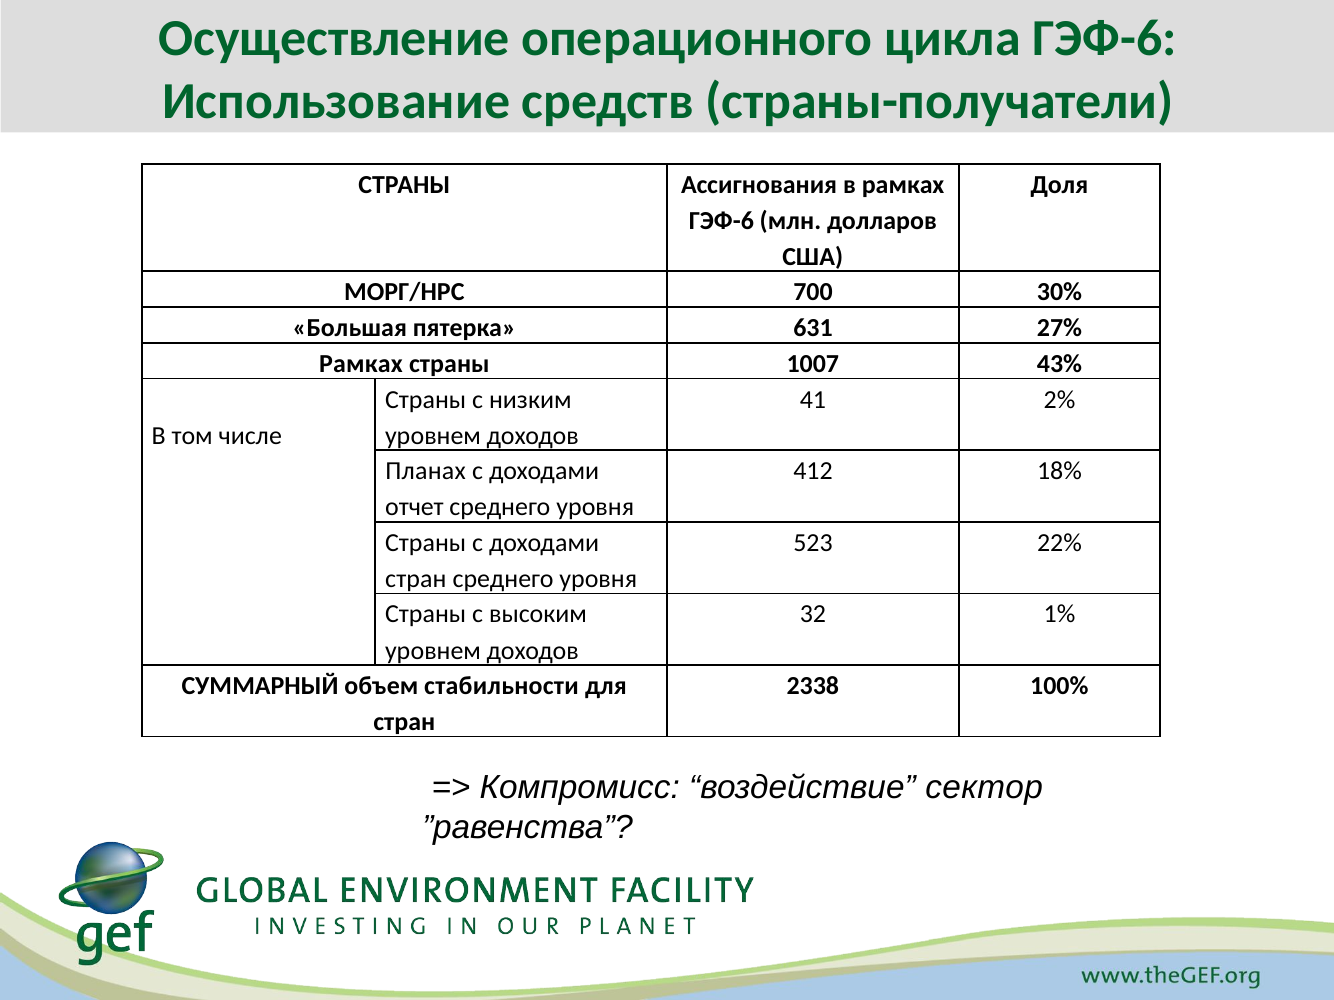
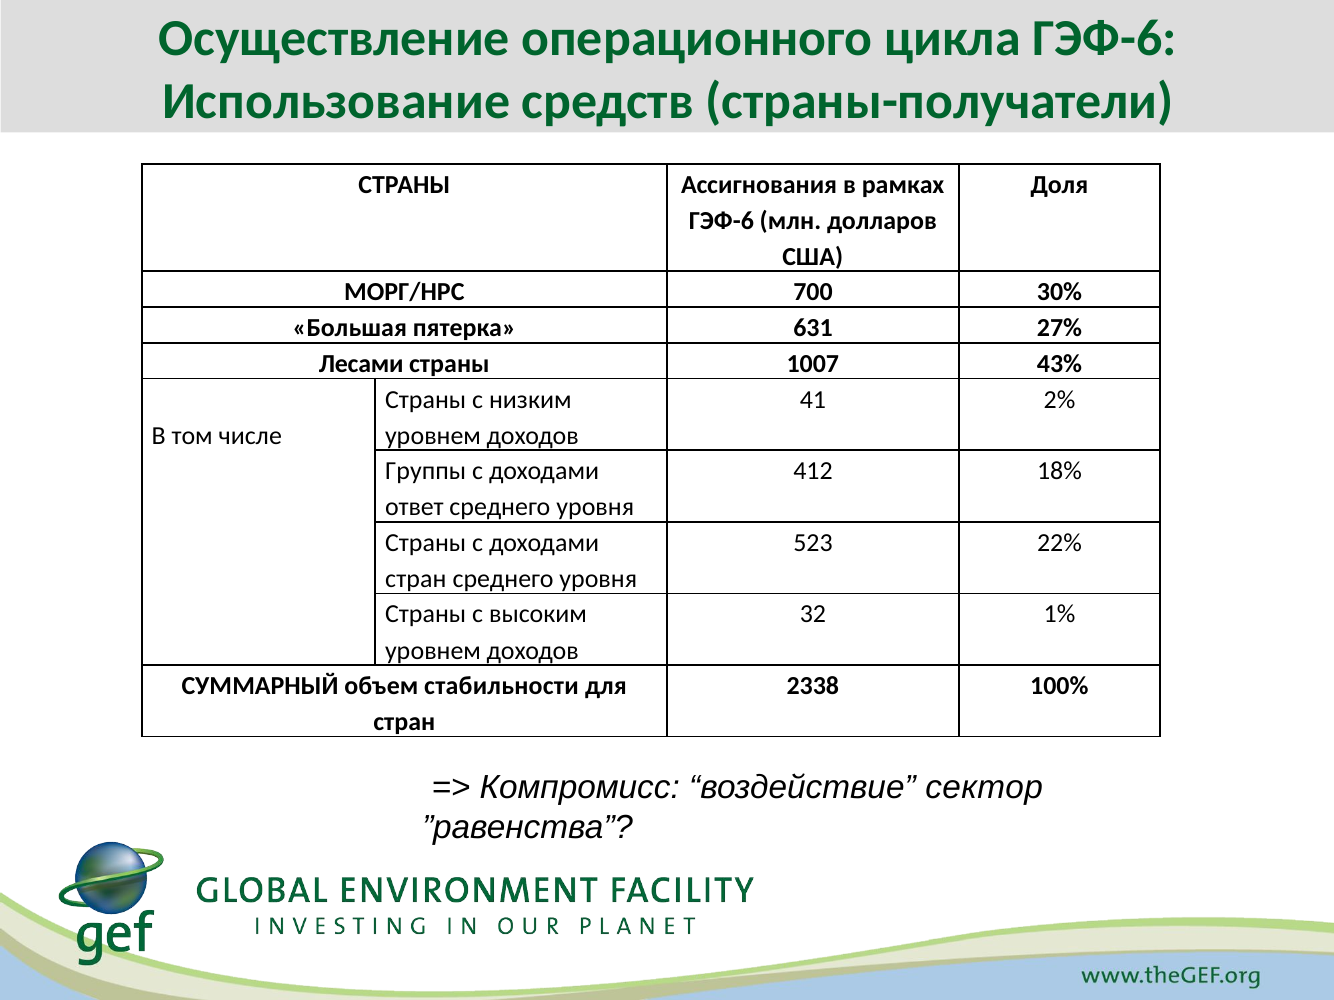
Рамках: Рамках -> Лесами (361, 364)
Планах: Планах -> Группы (426, 471)
отчет: отчет -> ответ (414, 508)
